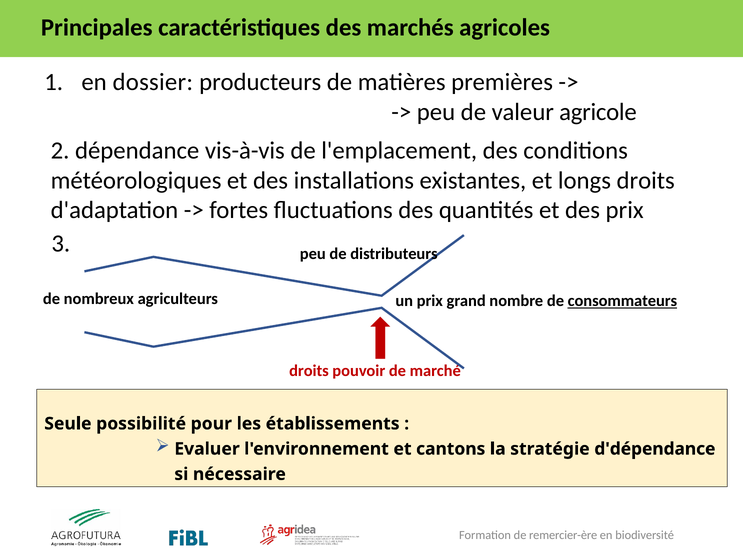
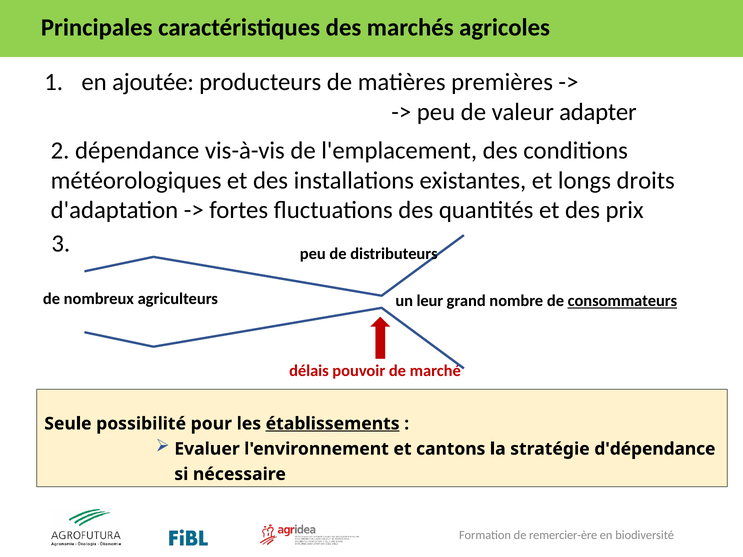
dossier: dossier -> ajoutée (153, 82)
agricole: agricole -> adapter (598, 112)
un prix: prix -> leur (430, 301)
droits: droits -> délais (309, 371)
établissements underline: none -> present (333, 424)
